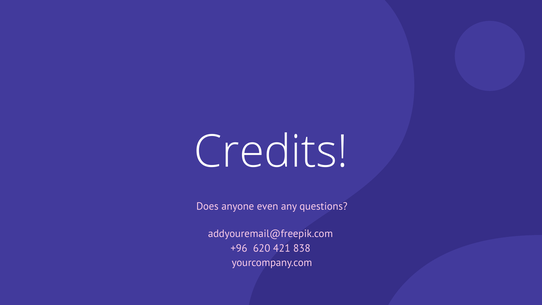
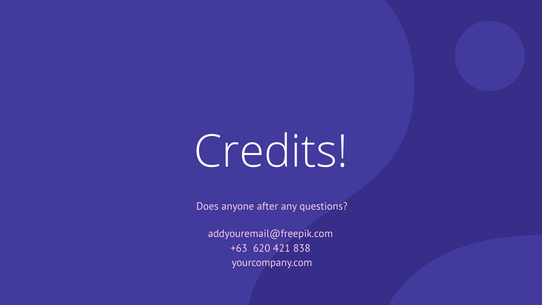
even: even -> after (267, 206)
+96: +96 -> +63 (239, 248)
